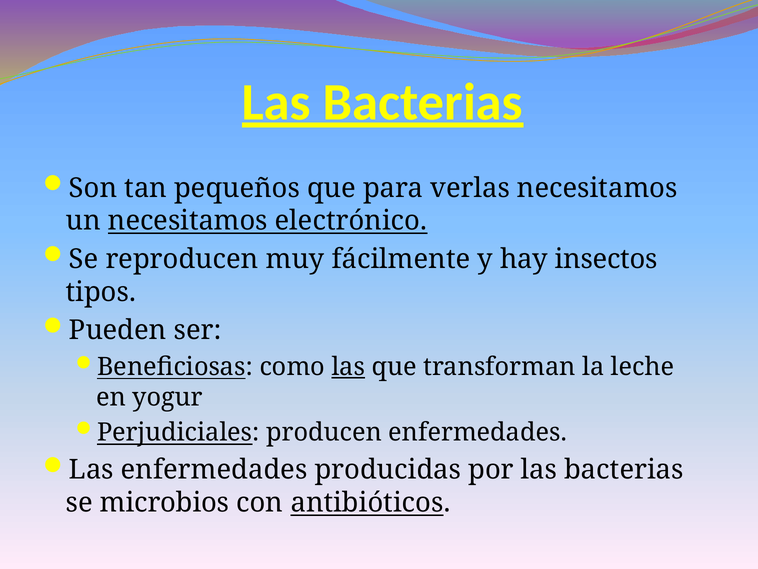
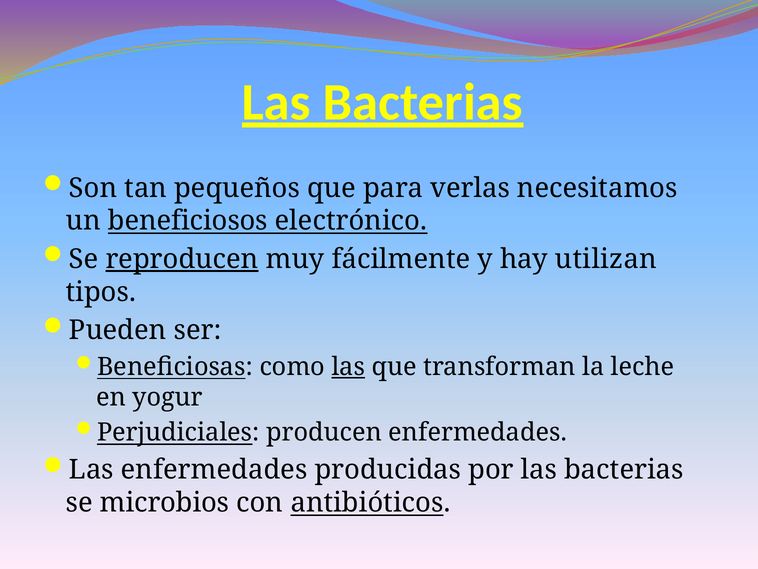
un necesitamos: necesitamos -> beneficiosos (188, 221)
reproducen underline: none -> present (182, 259)
insectos: insectos -> utilizan (606, 259)
